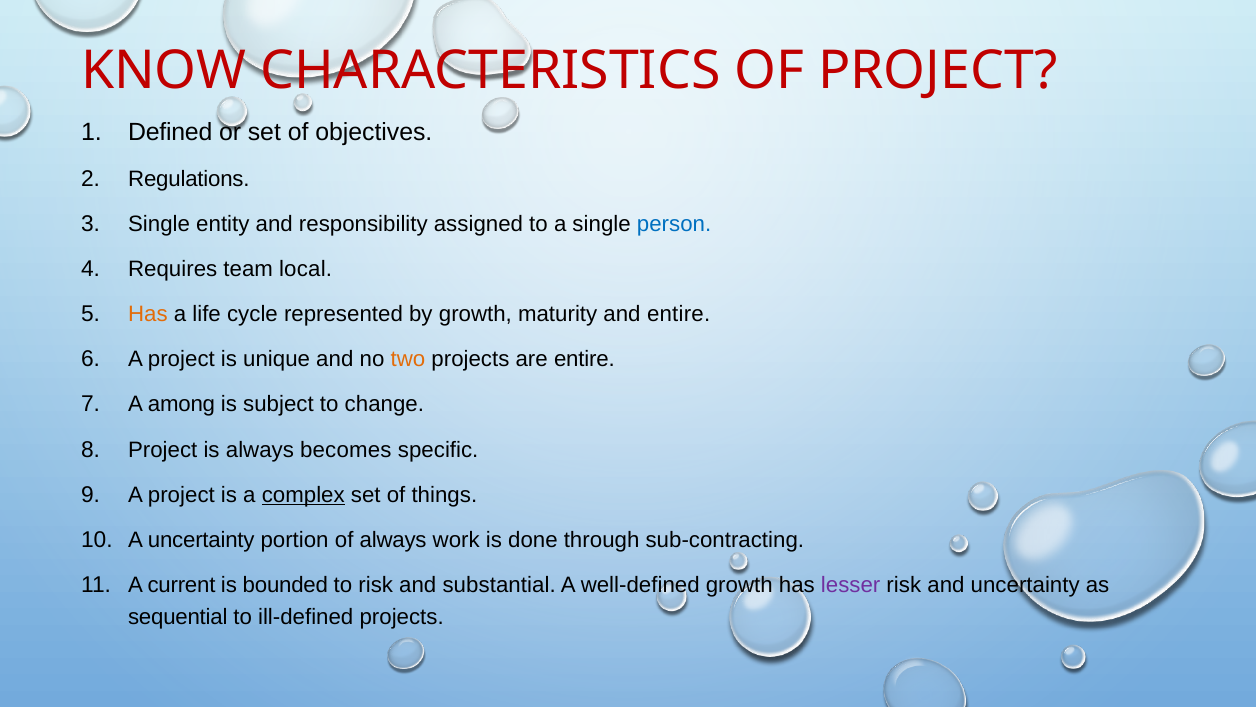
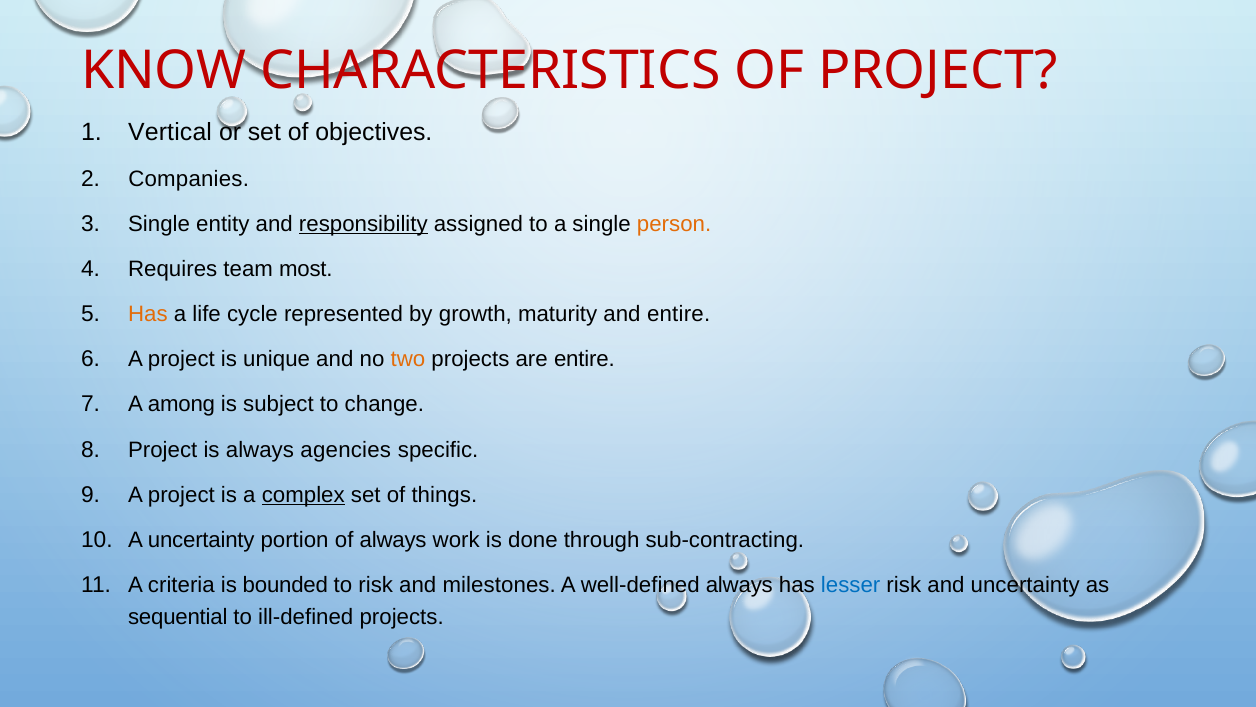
Defined: Defined -> Vertical (170, 132)
Regulations: Regulations -> Companies (189, 179)
responsibility underline: none -> present (363, 224)
person colour: blue -> orange (674, 224)
local: local -> most (306, 269)
becomes: becomes -> agencies (346, 449)
current: current -> criteria (181, 585)
substantial: substantial -> milestones (499, 585)
well-defined growth: growth -> always (739, 585)
lesser colour: purple -> blue (851, 585)
